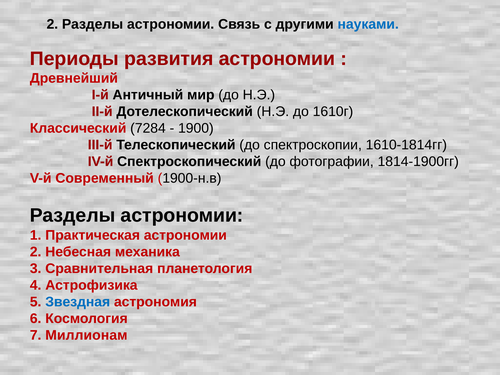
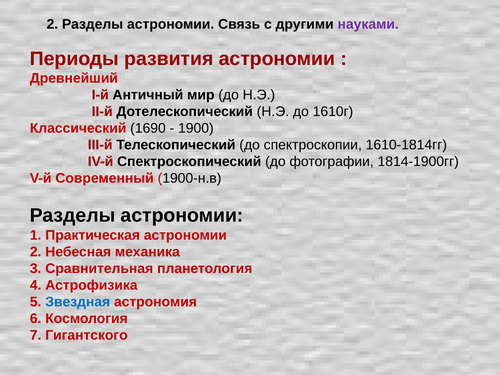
науками colour: blue -> purple (368, 24)
7284: 7284 -> 1690 (148, 128)
Миллионам: Миллионам -> Гигантского (86, 335)
